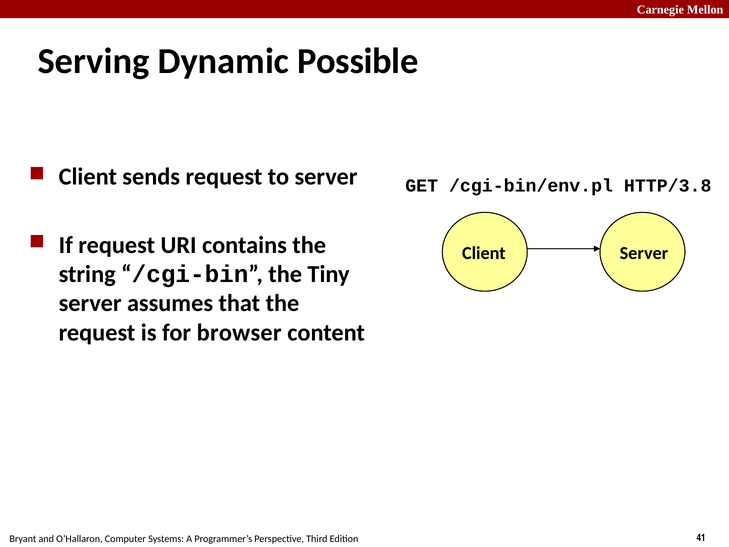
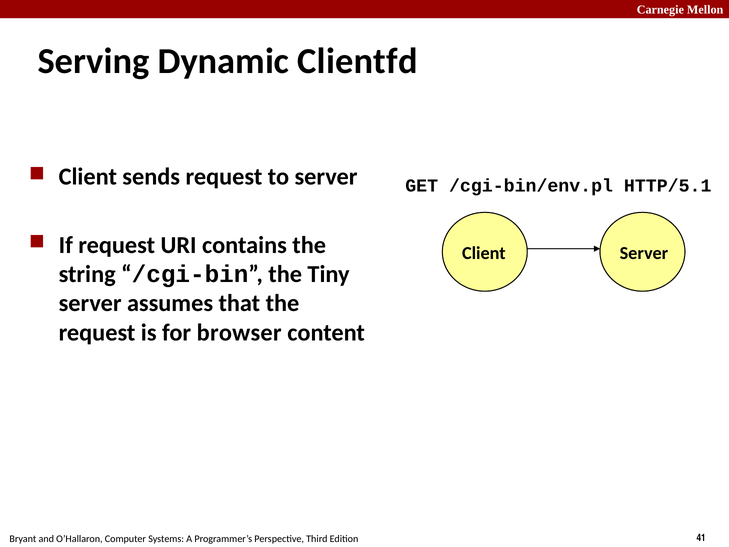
Possible: Possible -> Clientfd (357, 61)
HTTP/3.8: HTTP/3.8 -> HTTP/5.1 (668, 186)
